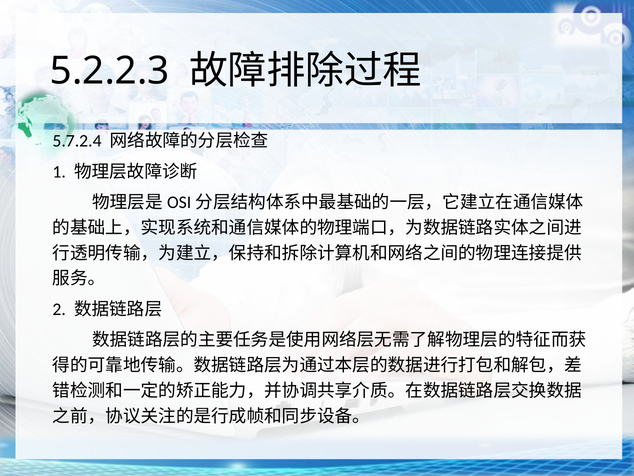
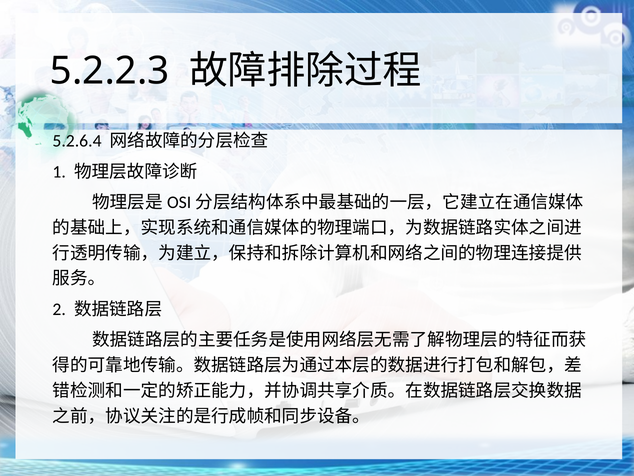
5.7.2.4: 5.7.2.4 -> 5.2.6.4 (77, 141)
